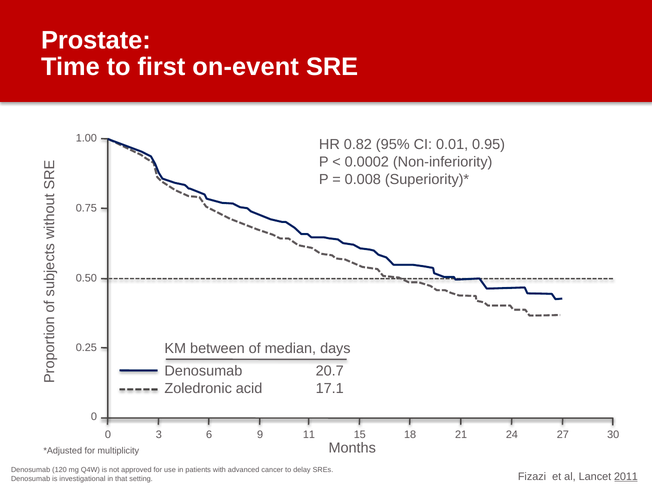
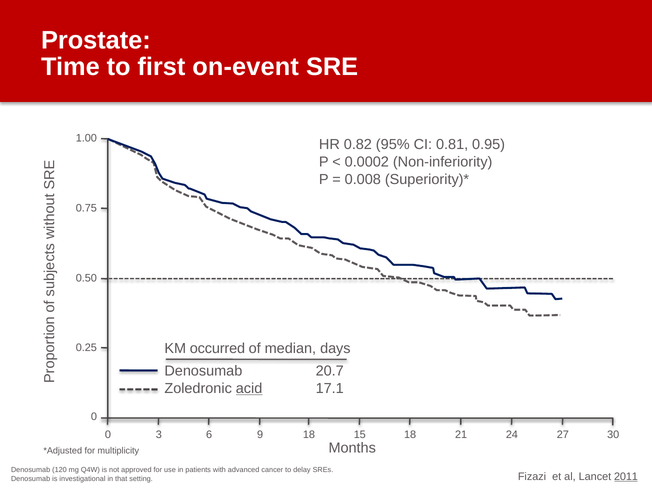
0.01: 0.01 -> 0.81 (452, 145)
between: between -> occurred (217, 348)
acid underline: none -> present (249, 389)
9 11: 11 -> 18 (309, 435)
